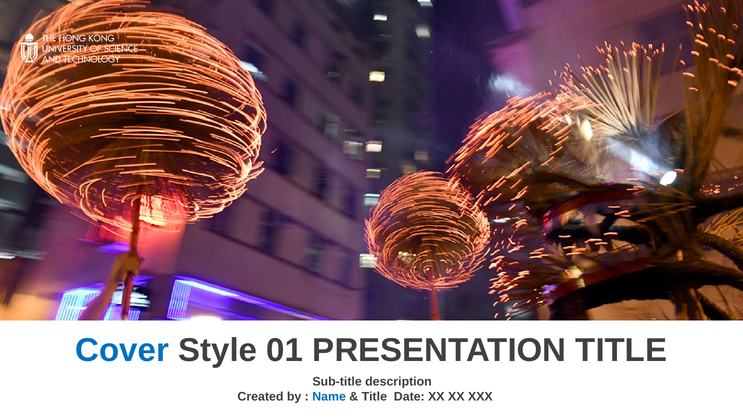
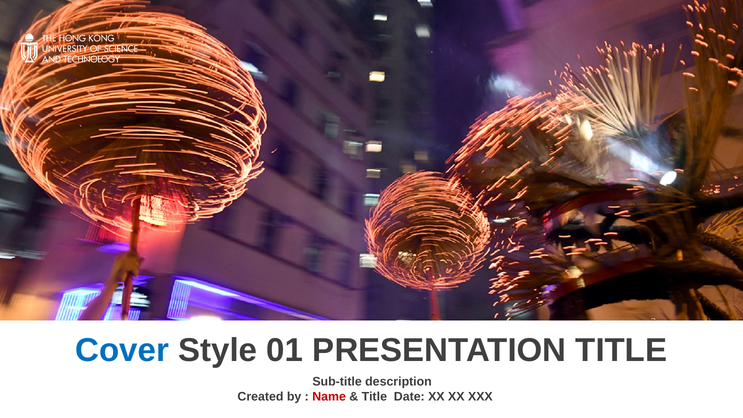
Name colour: blue -> red (329, 397)
